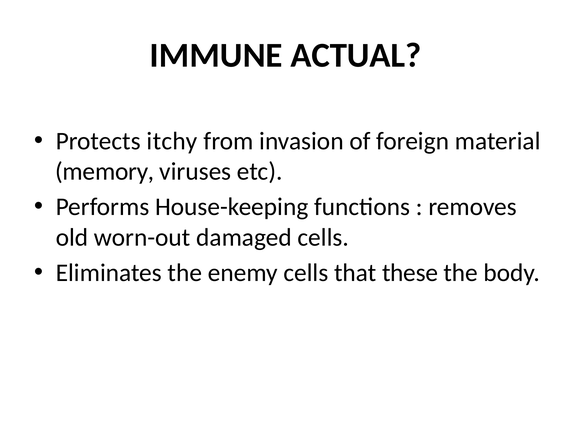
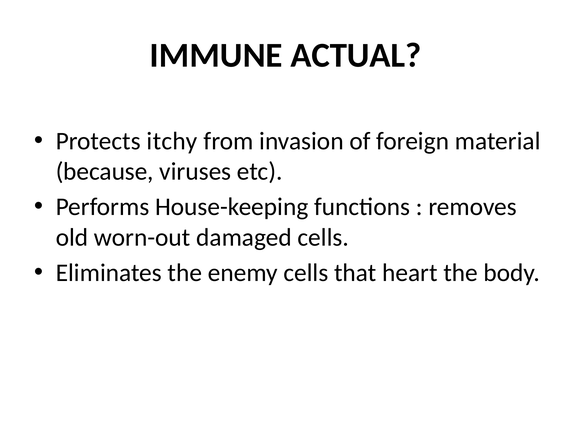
memory: memory -> because (105, 172)
these: these -> heart (410, 273)
